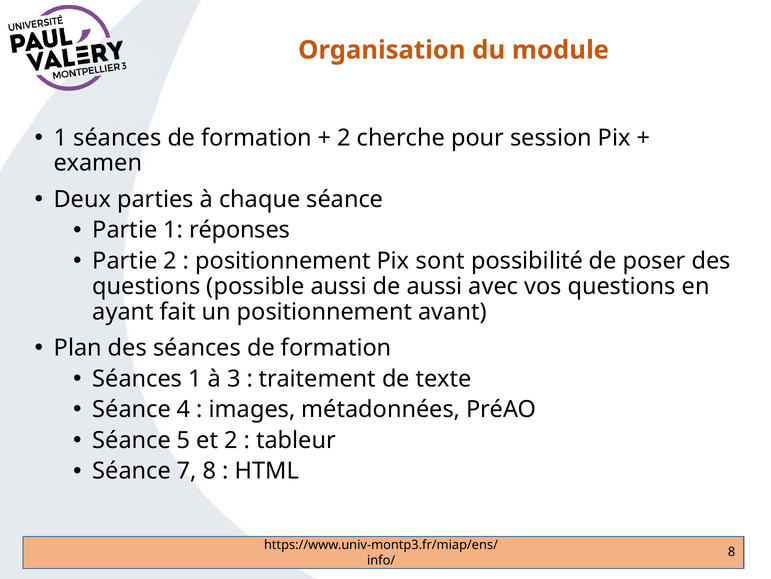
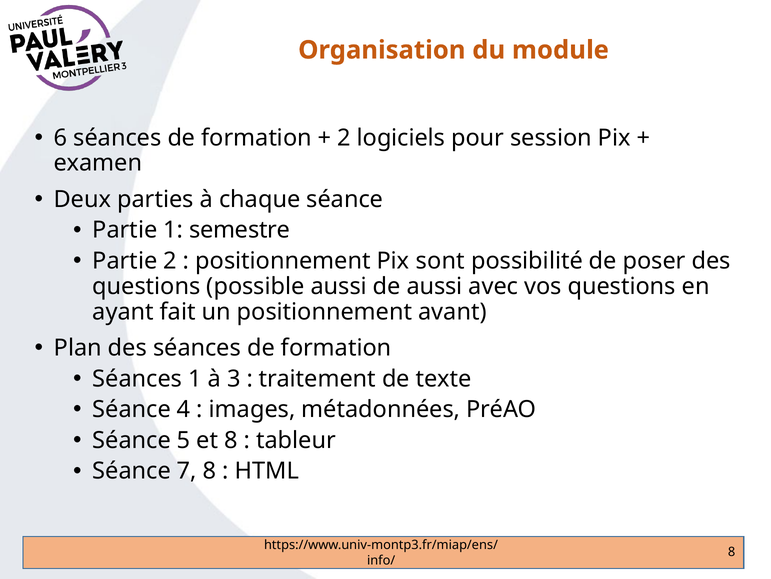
1: 1 -> 6 (61, 138)
cherche: cherche -> logiciels (401, 138)
réponses: réponses -> semestre (240, 230)
et 2: 2 -> 8 (231, 440)
